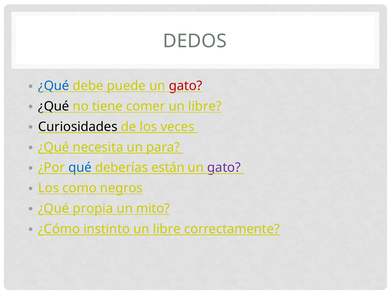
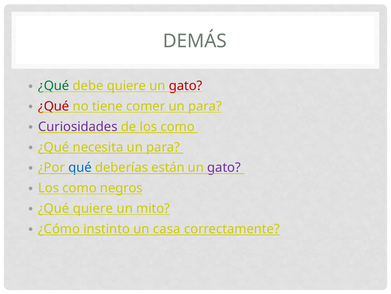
DEDOS: DEDOS -> DEMÁS (195, 41)
¿Qué colour: blue -> green (54, 86)
debe puede: puede -> quiere (126, 86)
¿Qué colour: black -> red (54, 106)
comer un libre: libre -> para (205, 106)
Curiosidades colour: black -> purple (78, 126)
de los veces: veces -> como (178, 126)
¿Qué propia: propia -> quiere (93, 208)
libre: libre -> casa (167, 228)
